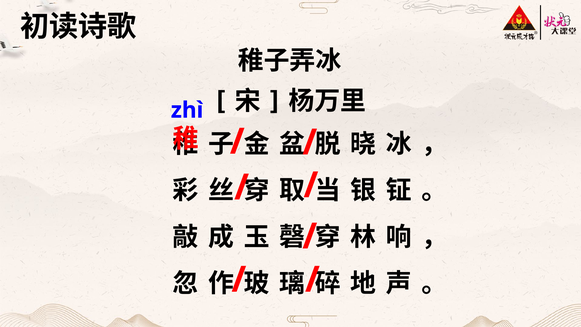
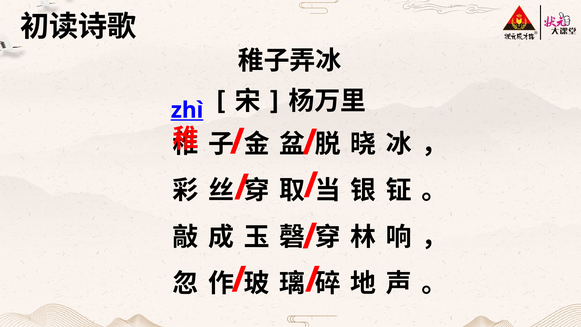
zhì underline: none -> present (187, 110)
